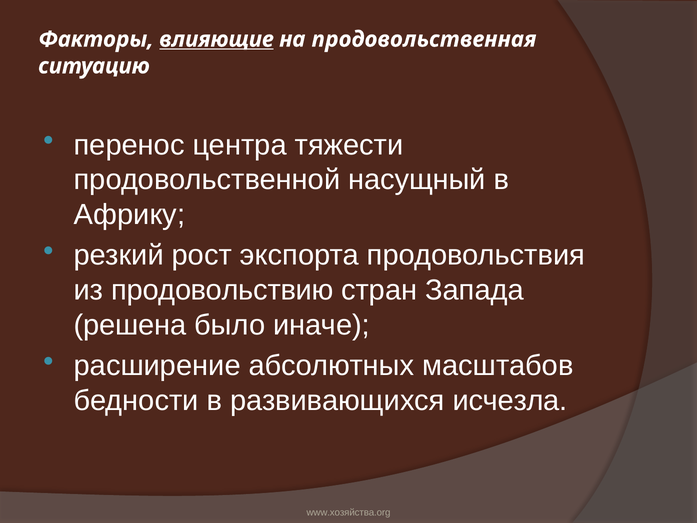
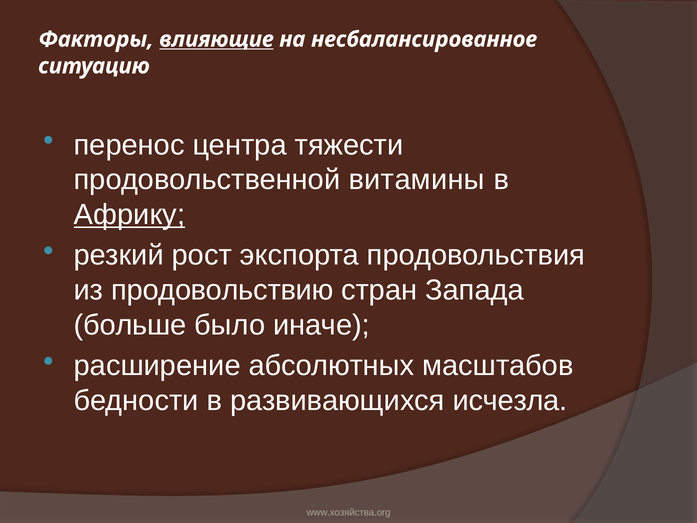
продовольственная: продовольственная -> несбалансированное (424, 39)
насущный: насущный -> витамины (417, 180)
Африку underline: none -> present (129, 215)
решена: решена -> больше (130, 325)
